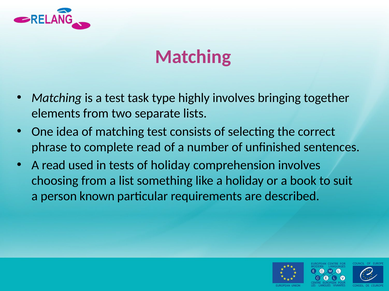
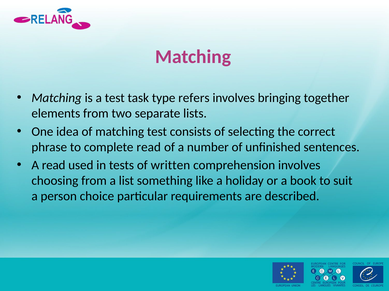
highly: highly -> refers (194, 98)
of holiday: holiday -> written (170, 166)
known: known -> choice (97, 197)
